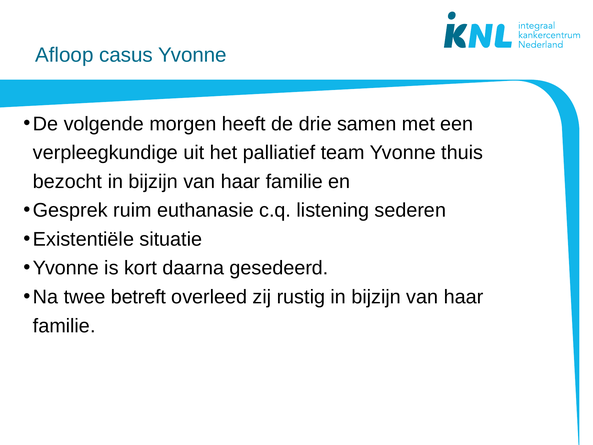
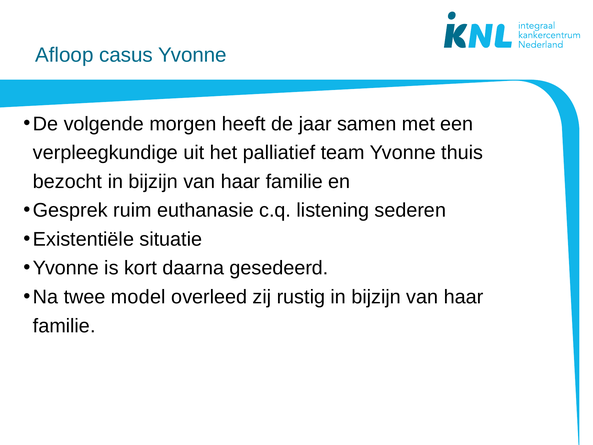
drie: drie -> jaar (315, 124)
betreft: betreft -> model (138, 297)
